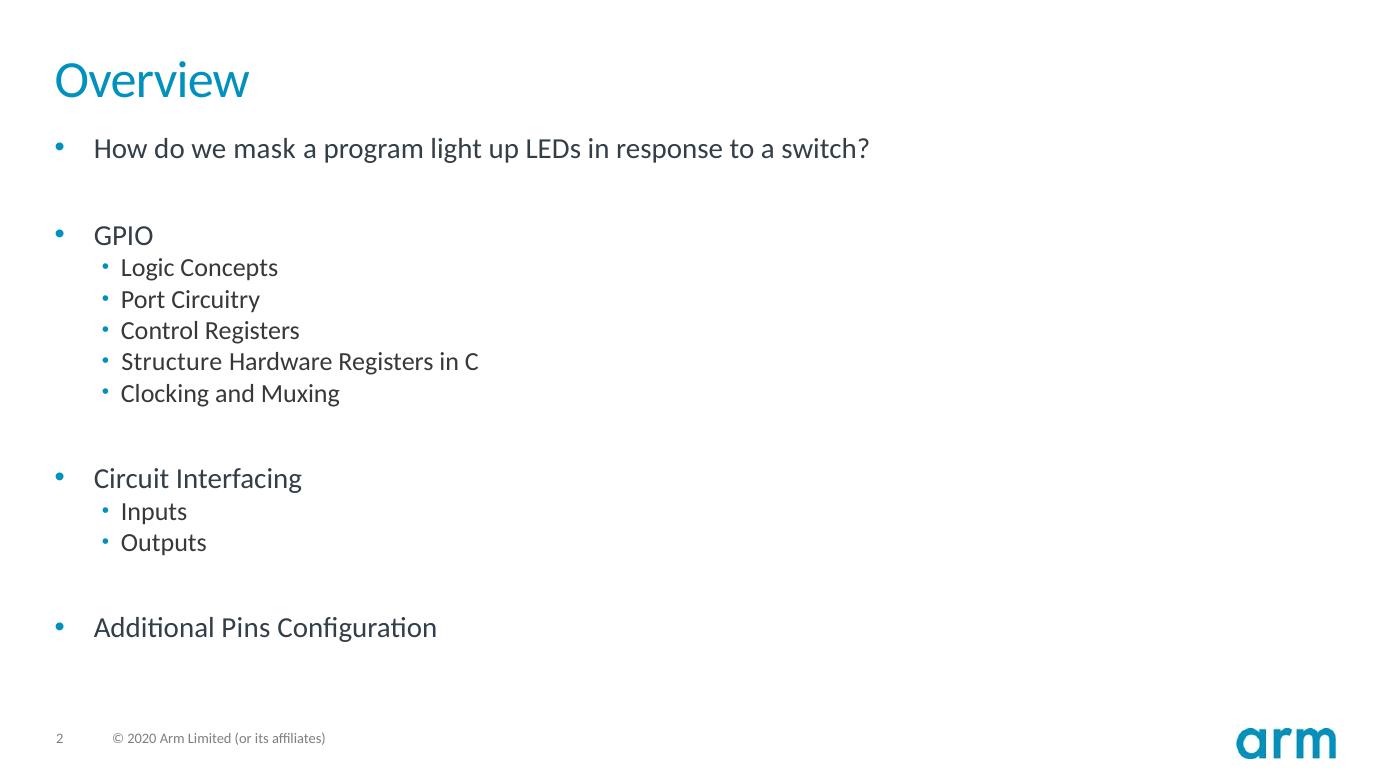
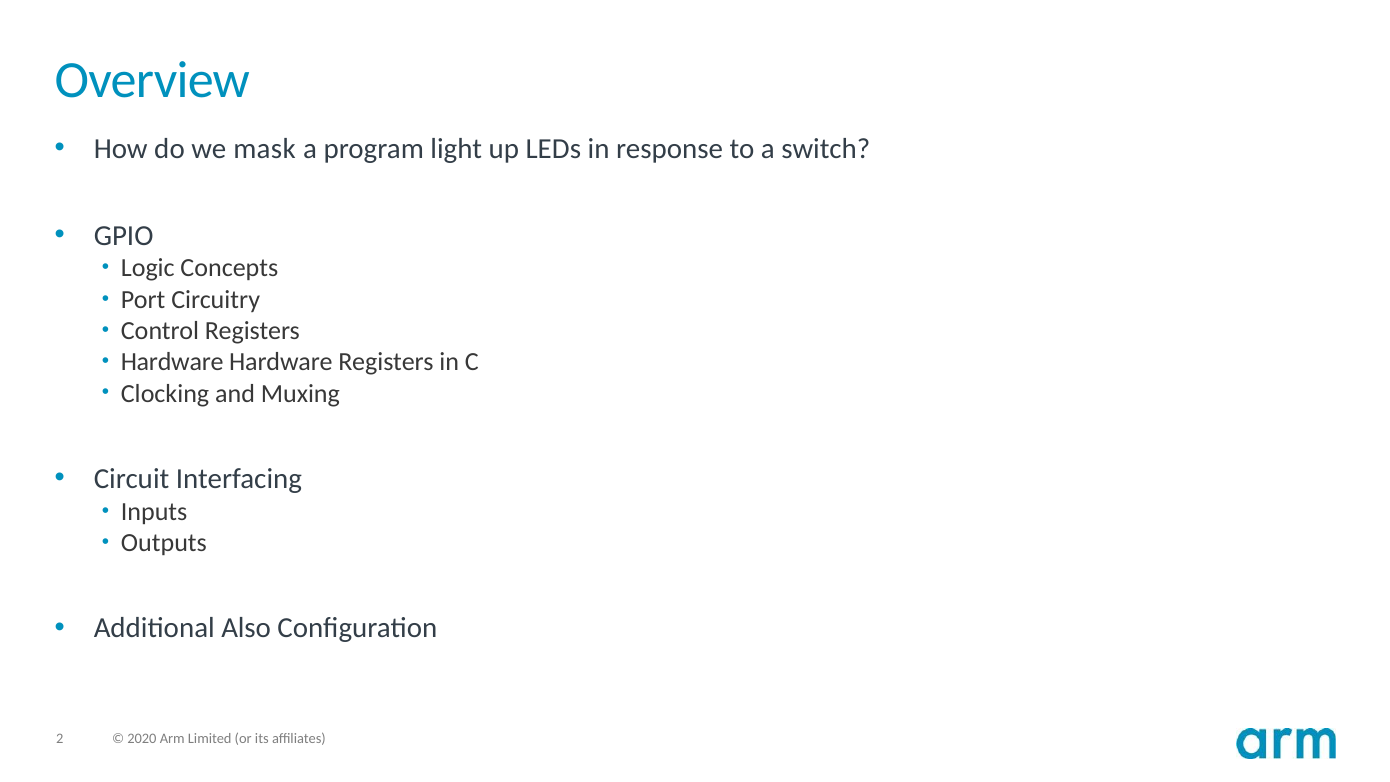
Structure: Structure -> Hardware (172, 362)
Pins: Pins -> Also (246, 628)
